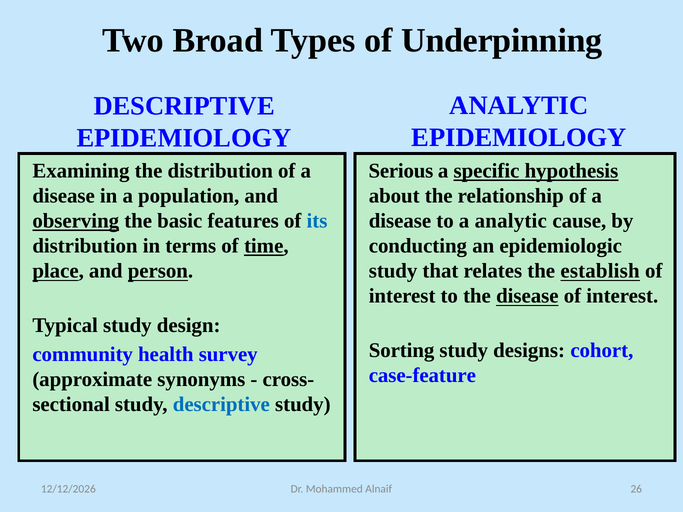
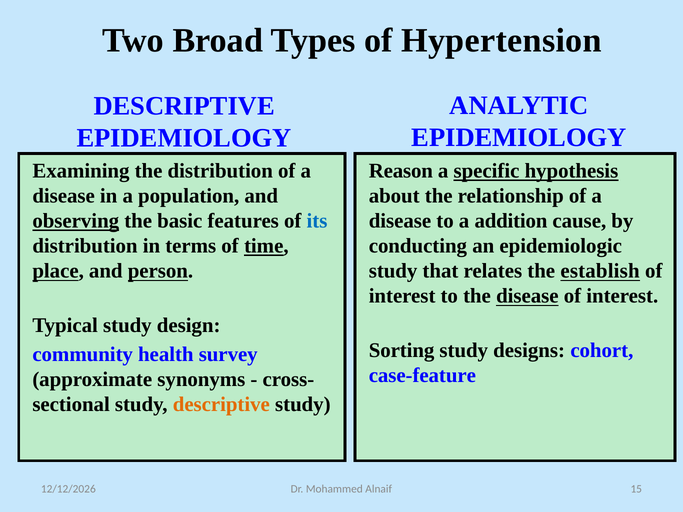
Underpinning: Underpinning -> Hypertension (502, 40)
Serious: Serious -> Reason (401, 171)
a analytic: analytic -> addition (511, 221)
descriptive colour: blue -> orange (221, 405)
26: 26 -> 15 (636, 489)
